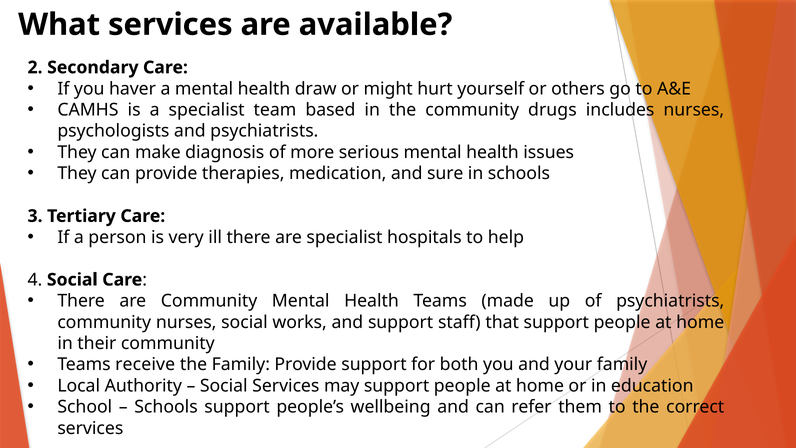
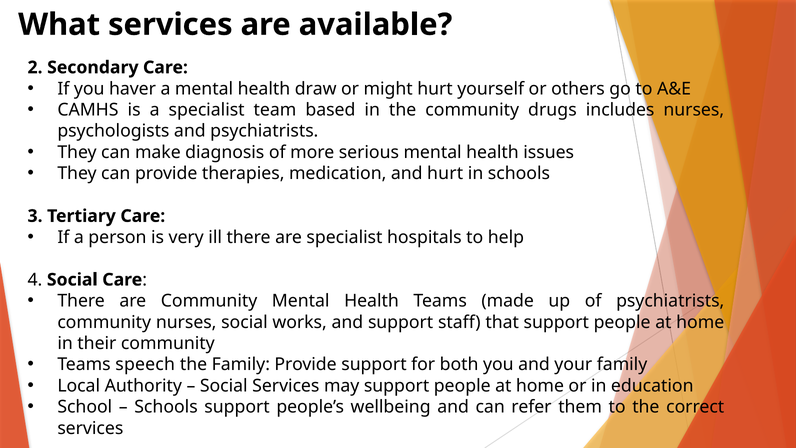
and sure: sure -> hurt (445, 174)
receive: receive -> speech (145, 364)
